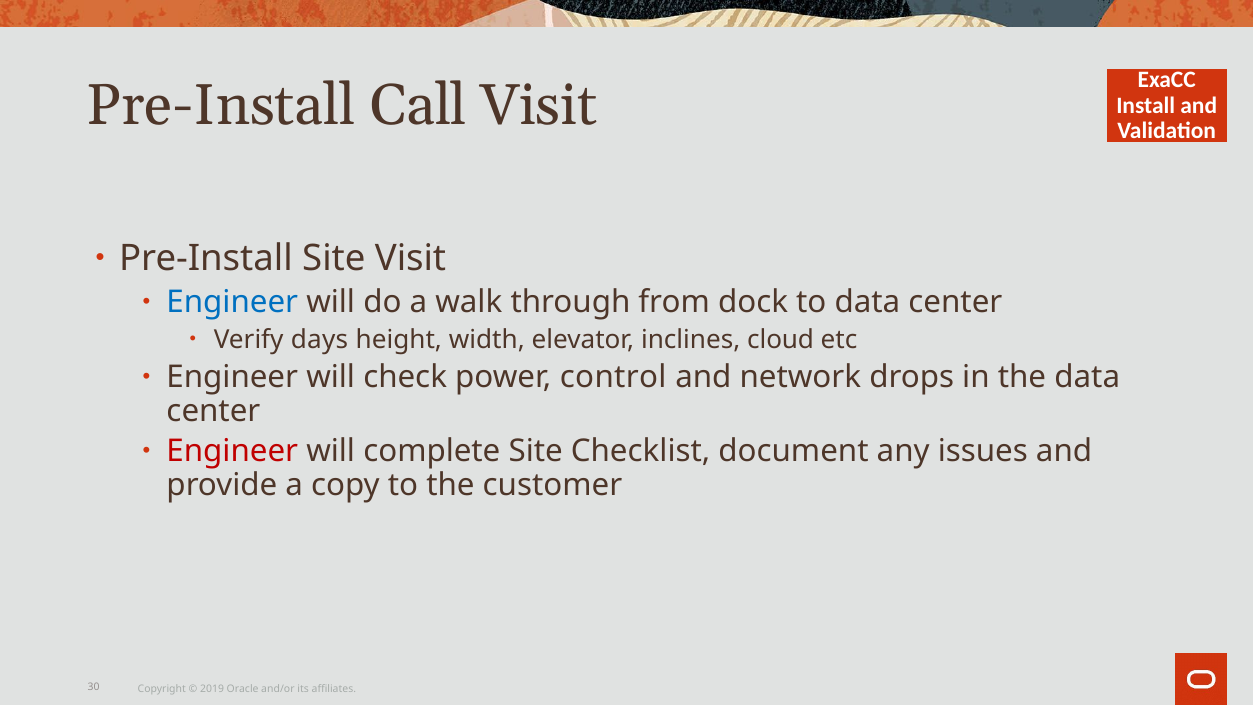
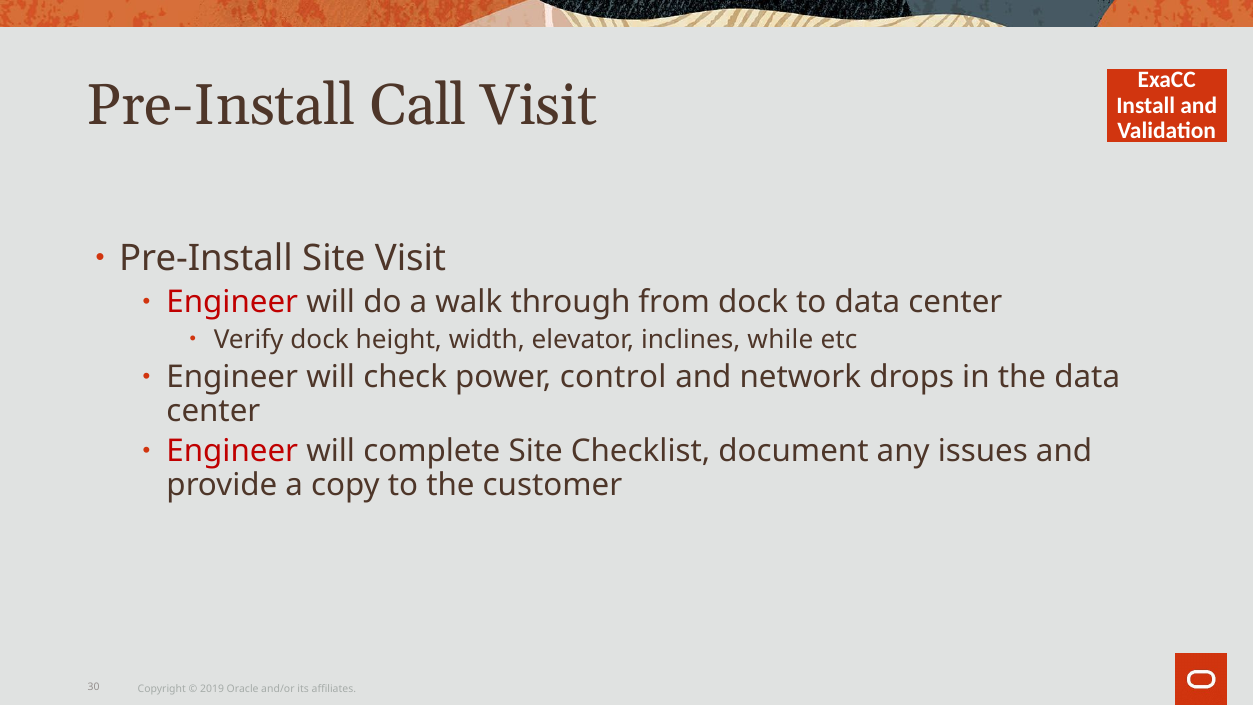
Engineer colour: blue -> red (232, 302)
Verify days: days -> dock (320, 340)
cloud: cloud -> while (780, 340)
